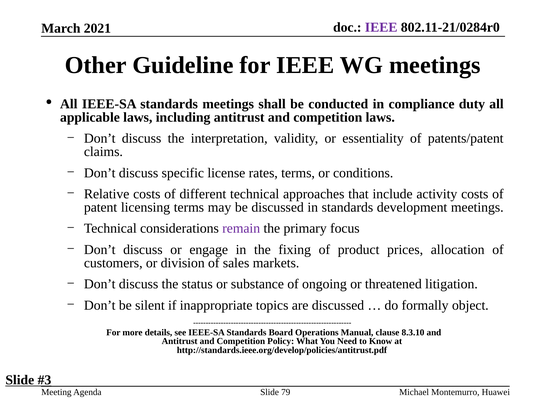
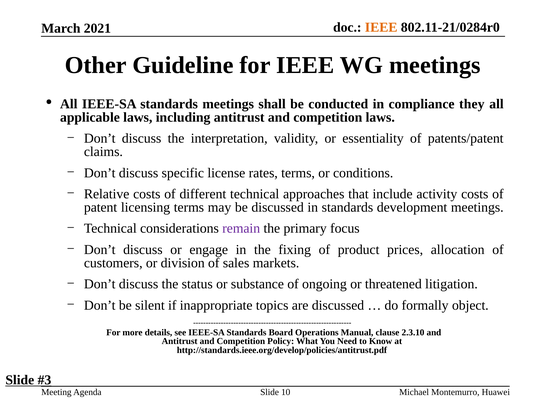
IEEE colour: purple -> orange (381, 27)
duty: duty -> they (472, 104)
8.3.10: 8.3.10 -> 2.3.10 (413, 333)
79: 79 -> 10 (286, 393)
